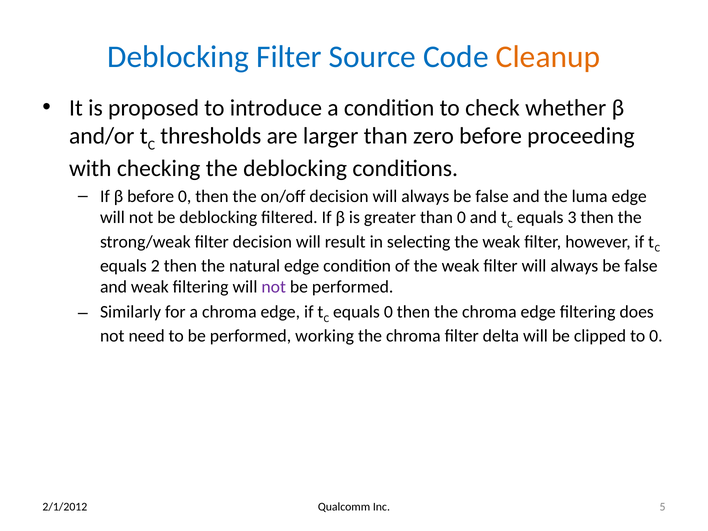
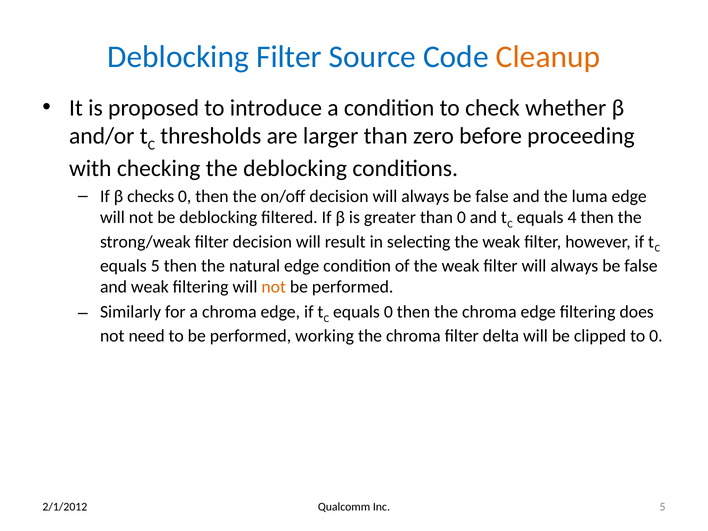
β before: before -> checks (151, 196)
3: 3 -> 4 (572, 218)
equals 2: 2 -> 5 (155, 266)
not colour: purple -> orange (274, 287)
